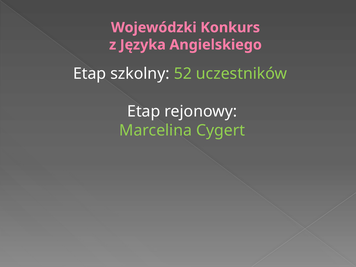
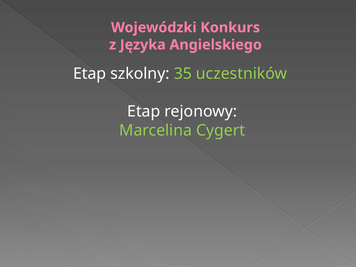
52: 52 -> 35 (183, 74)
